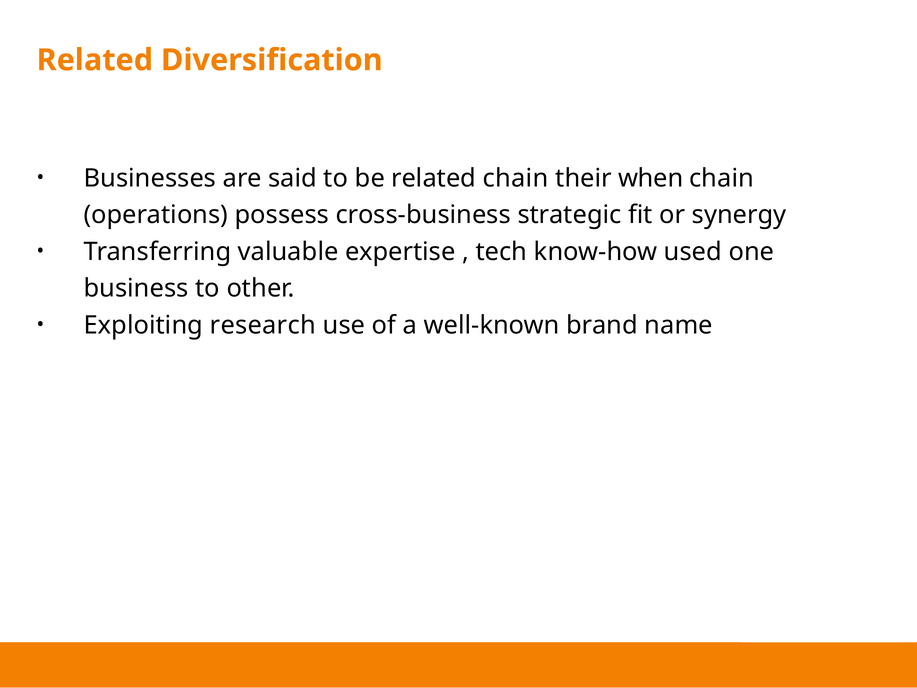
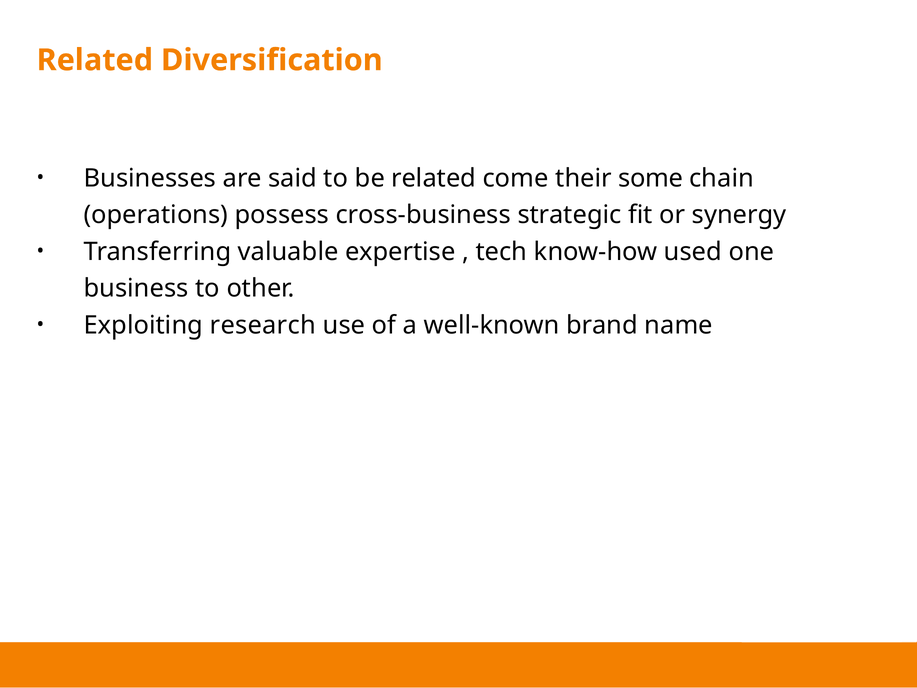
related chain: chain -> come (516, 178)
when: when -> some (651, 178)
